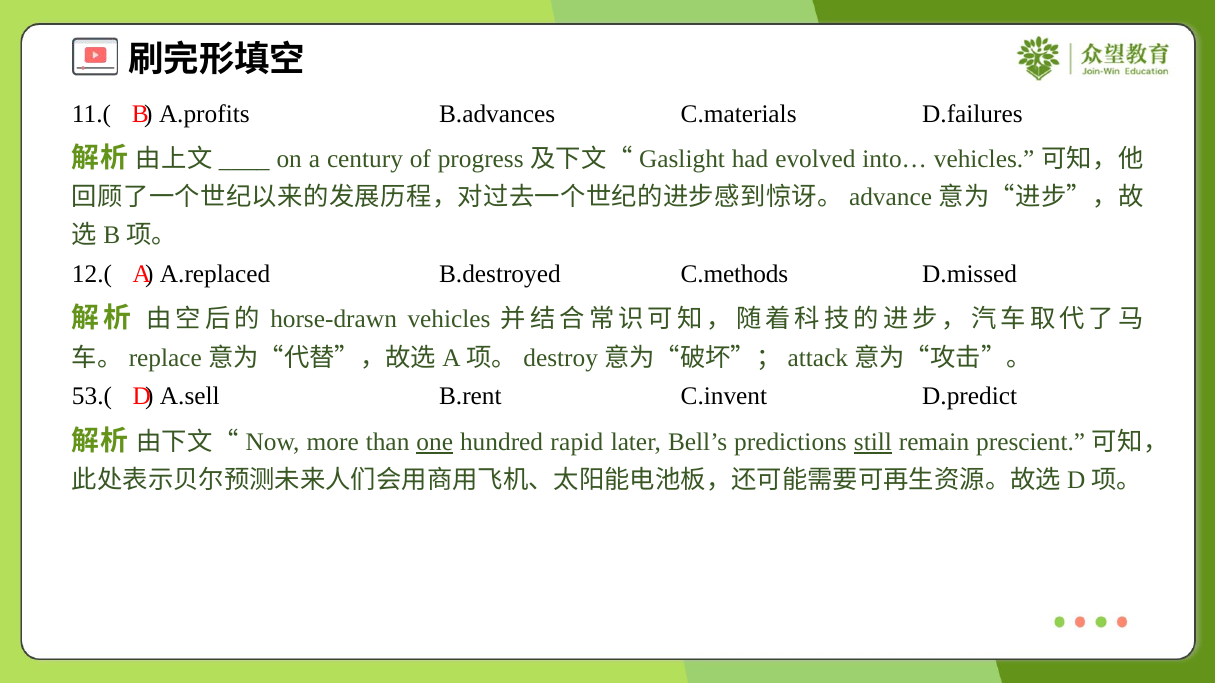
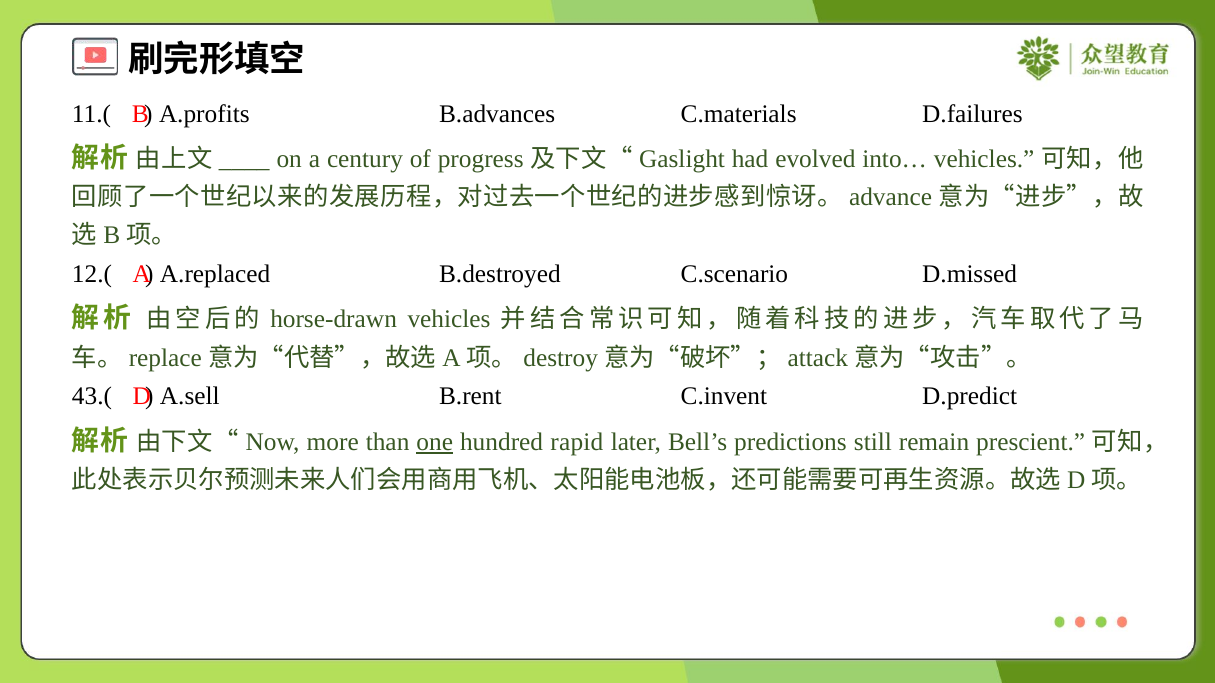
C.methods: C.methods -> C.scenario (734, 274)
53.(: 53.( -> 43.( (92, 397)
still underline: present -> none (873, 442)
